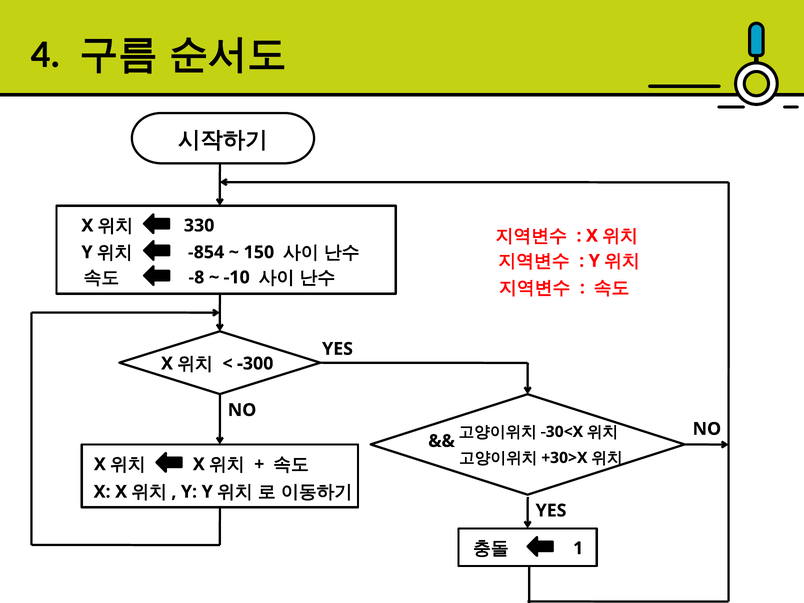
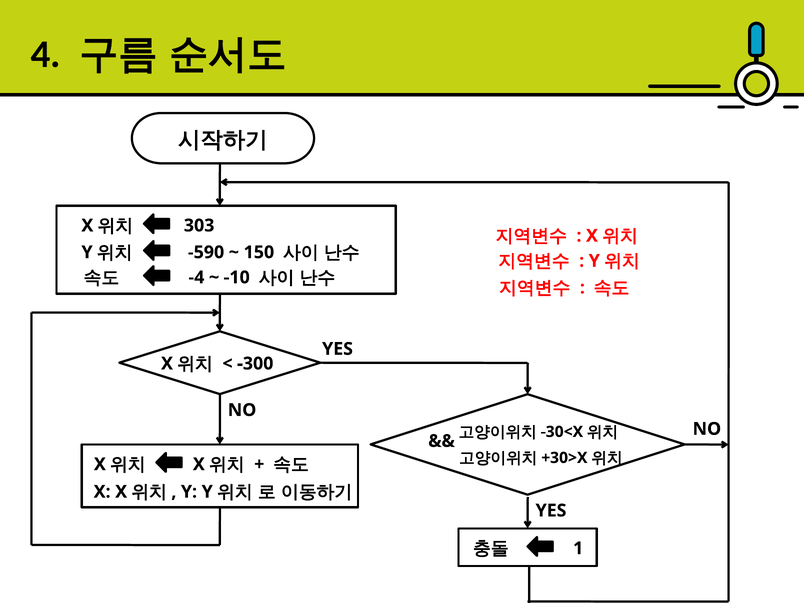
330: 330 -> 303 (199, 226)
-854: -854 -> -590 (206, 252)
-8: -8 -> -4 (196, 277)
